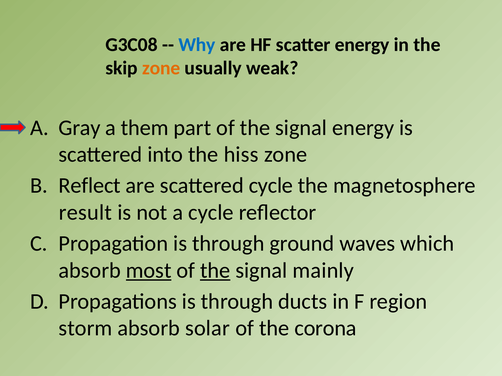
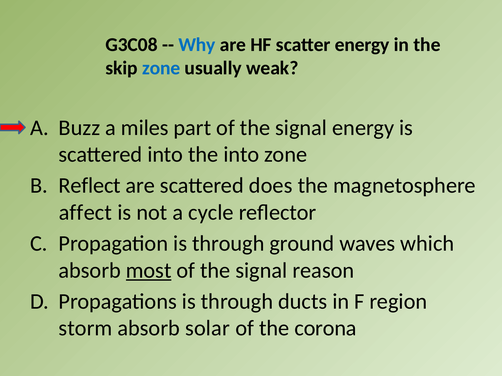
zone colour: orange -> blue (161, 68)
Gray: Gray -> Buzz (79, 128)
them: them -> miles (145, 128)
the hiss: hiss -> into (241, 155)
scattered cycle: cycle -> does (271, 186)
result: result -> affect (85, 213)
the underline: present -> none (215, 271)
mainly: mainly -> reason (323, 271)
